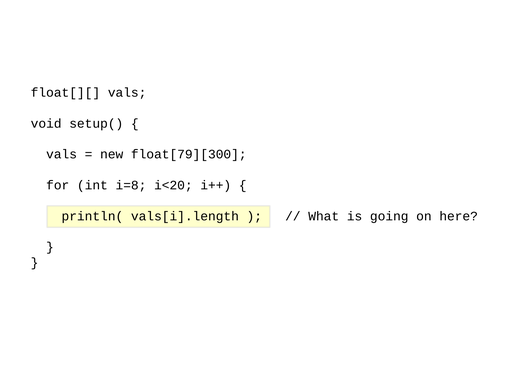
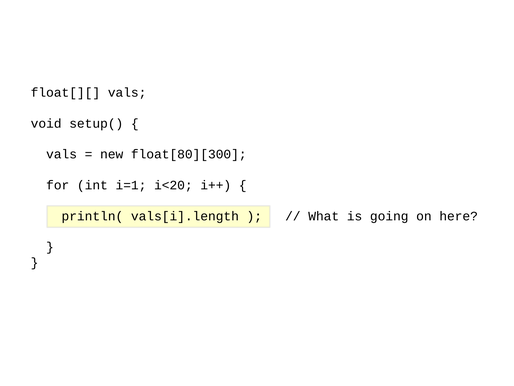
float[79][300: float[79][300 -> float[80][300 (189, 154)
i=8: i=8 -> i=1 (131, 185)
